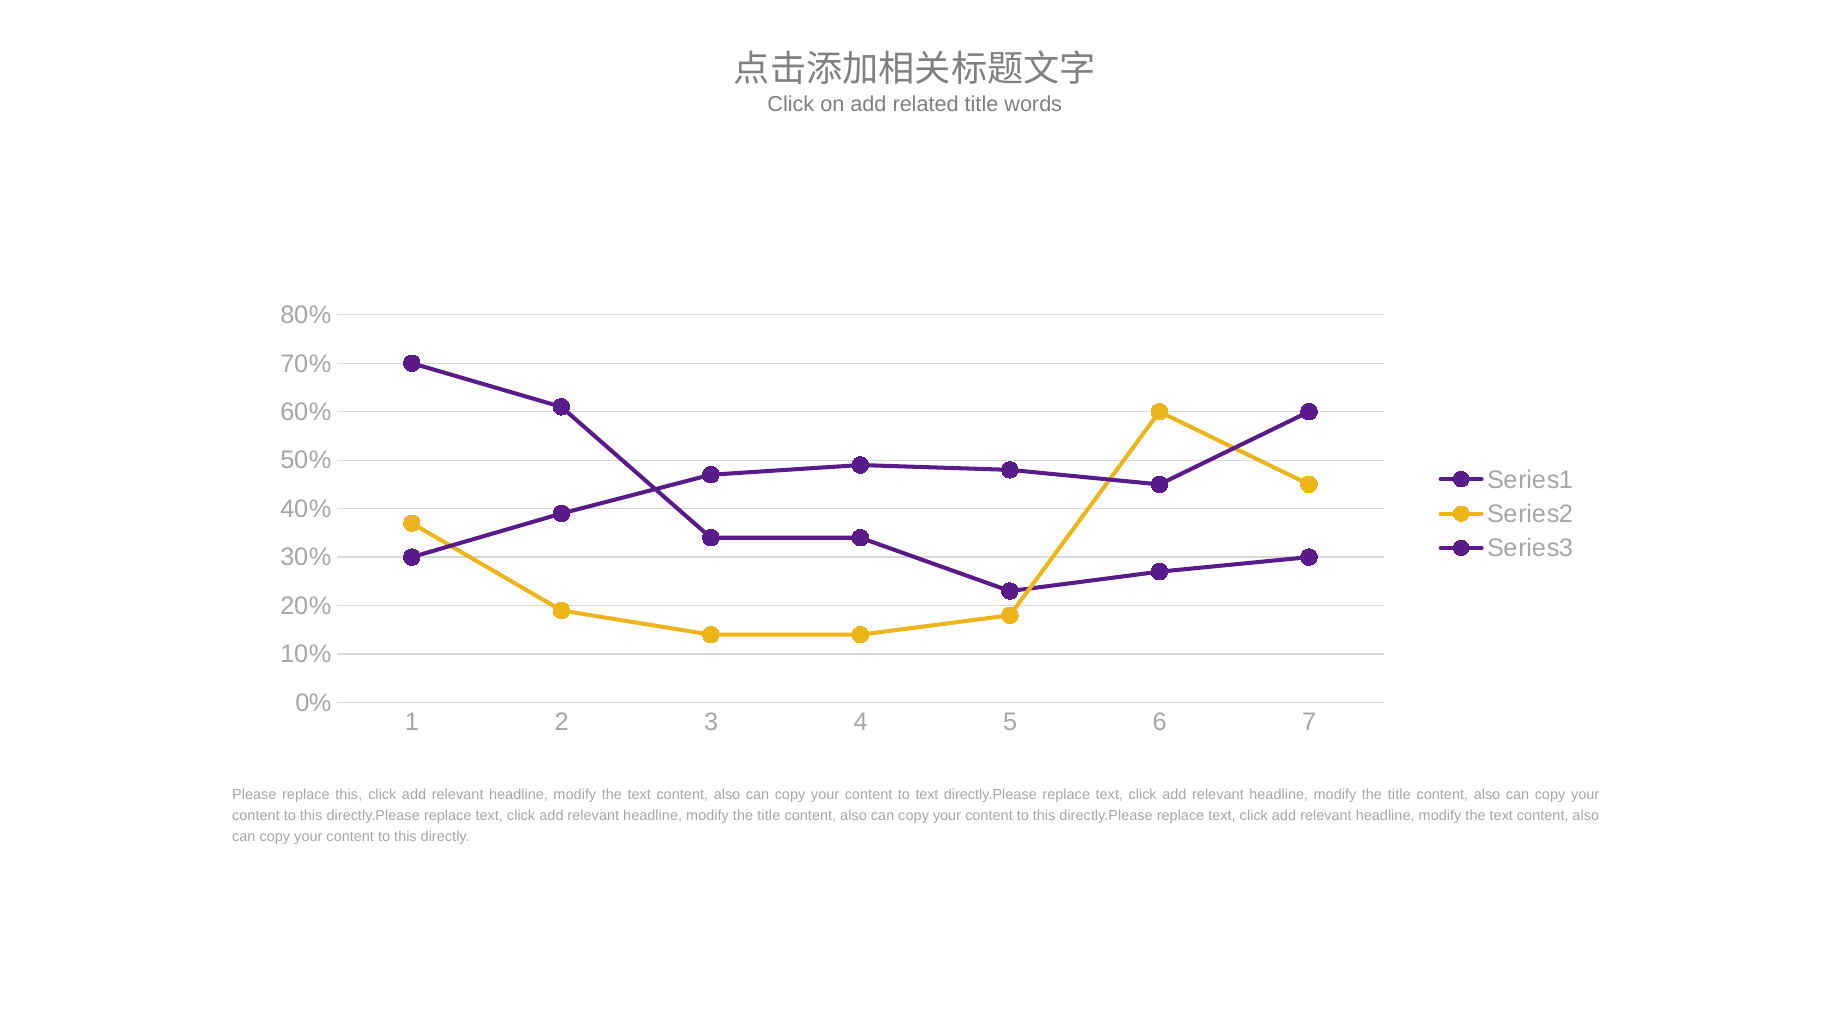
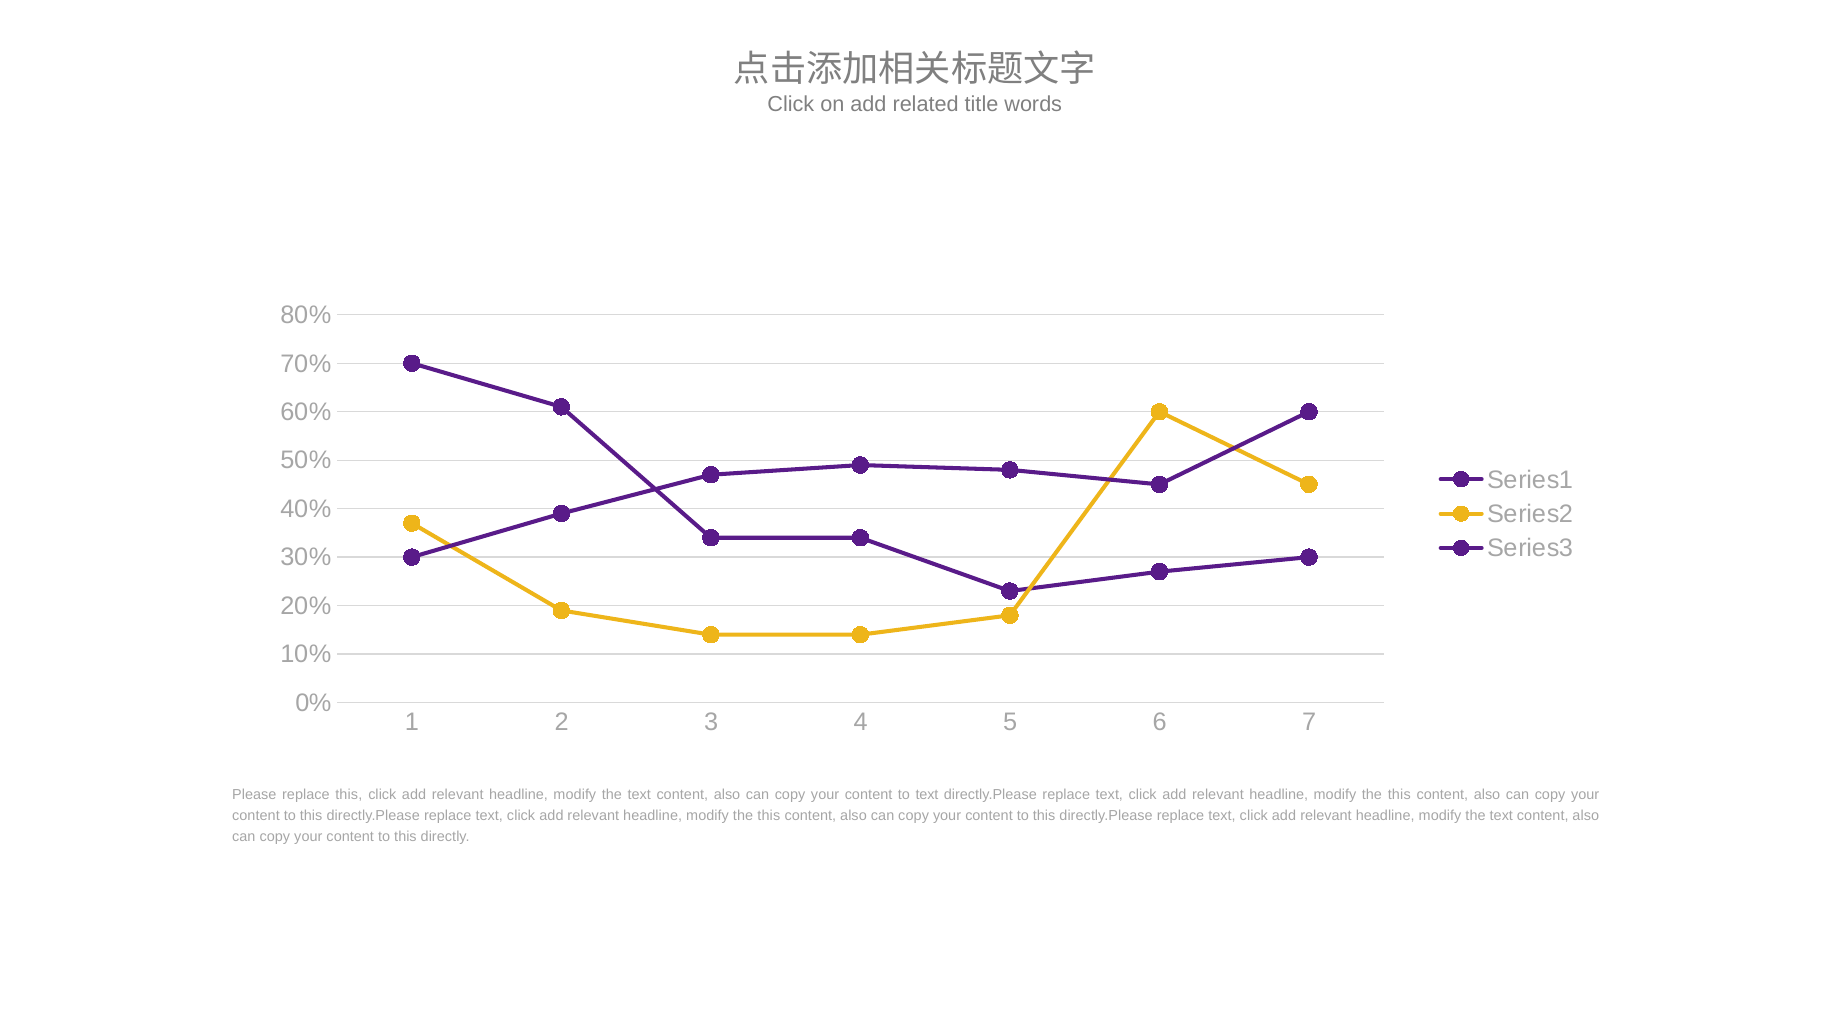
title: title -> this (1399, 794)
title: title -> this (769, 815)
